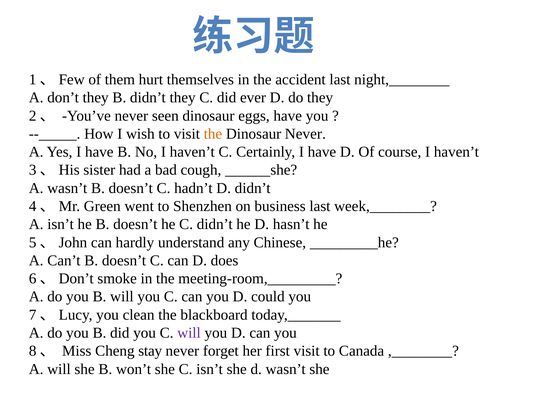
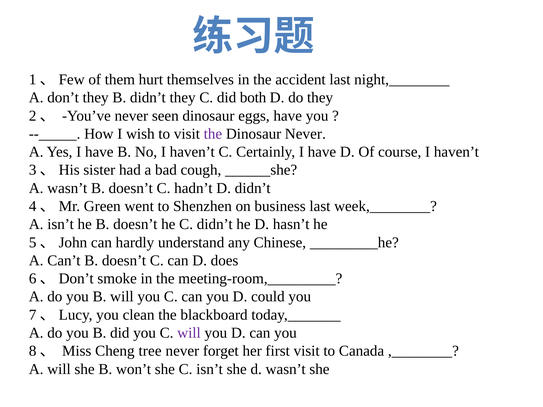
ever: ever -> both (253, 98)
the colour: orange -> purple (213, 134)
stay: stay -> tree (150, 351)
